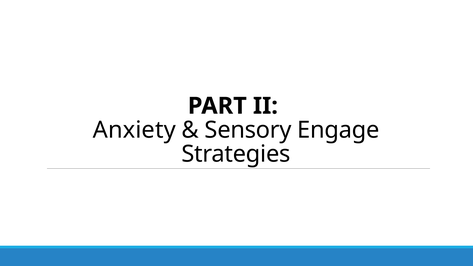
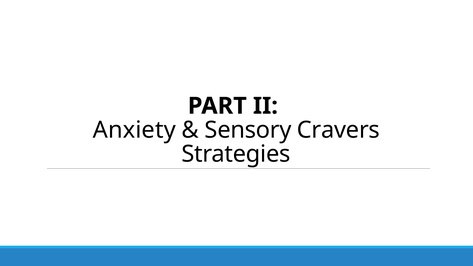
Engage: Engage -> Cravers (338, 130)
